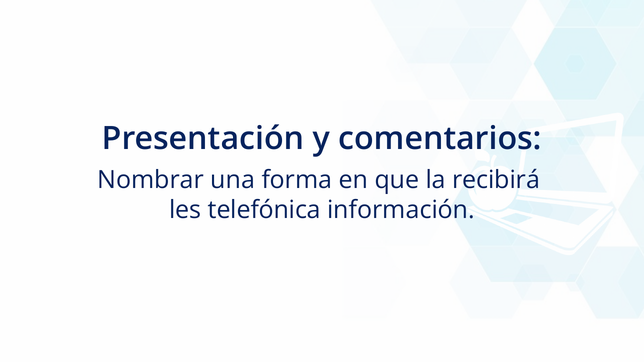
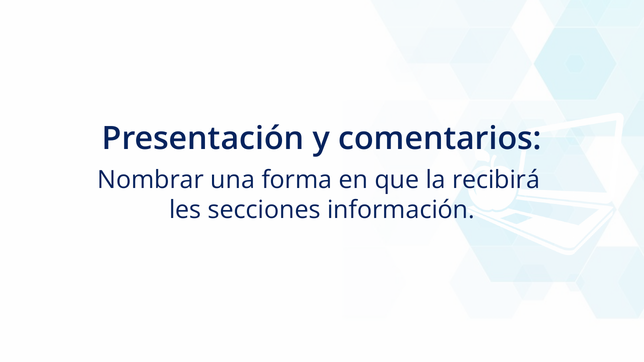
telefónica: telefónica -> secciones (264, 210)
